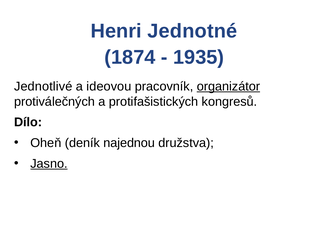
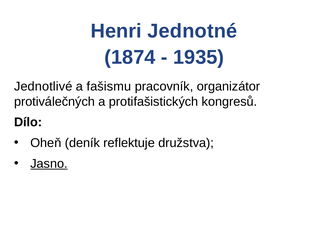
ideovou: ideovou -> fašismu (109, 86)
organizátor underline: present -> none (228, 86)
najednou: najednou -> reflektuje (129, 143)
